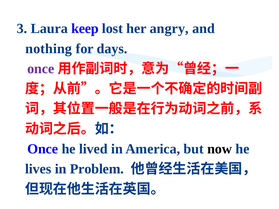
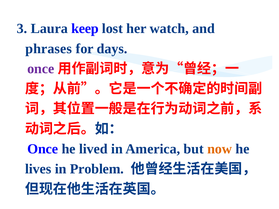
angry: angry -> watch (169, 29)
nothing: nothing -> phrases (49, 49)
now colour: black -> orange (220, 149)
